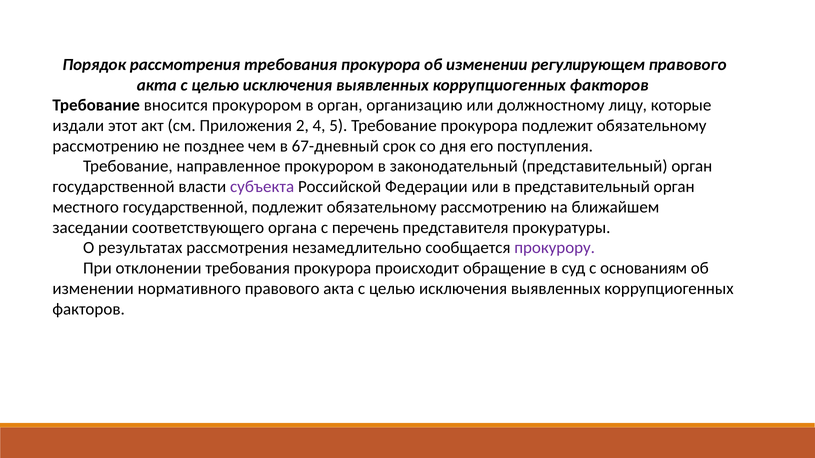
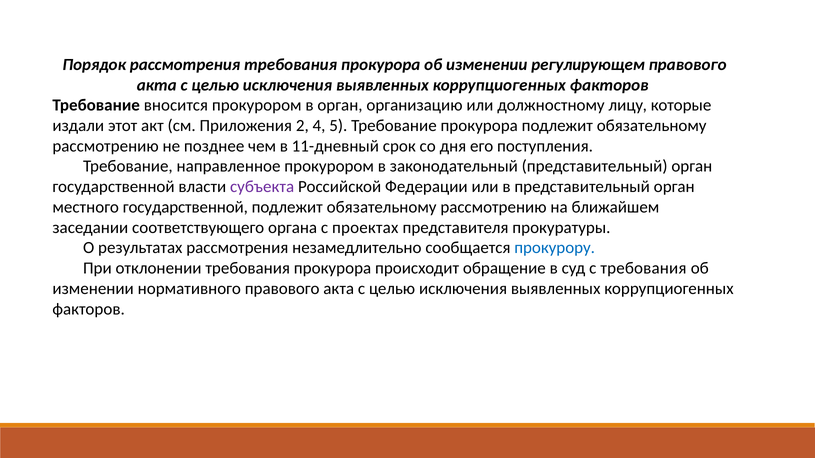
67-дневный: 67-дневный -> 11-дневный (335, 146)
перечень: перечень -> проектах (365, 228)
прокурору colour: purple -> blue (555, 248)
с основаниям: основаниям -> требования (643, 268)
